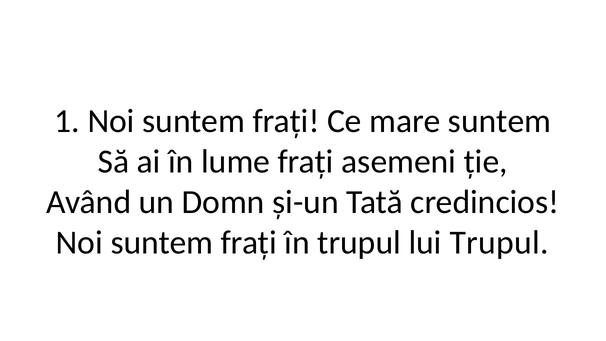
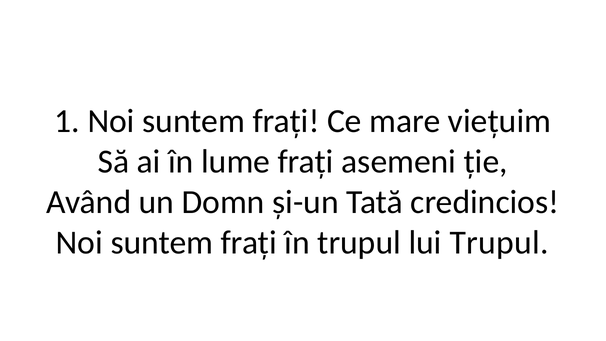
mare suntem: suntem -> viețuim (500, 121)
